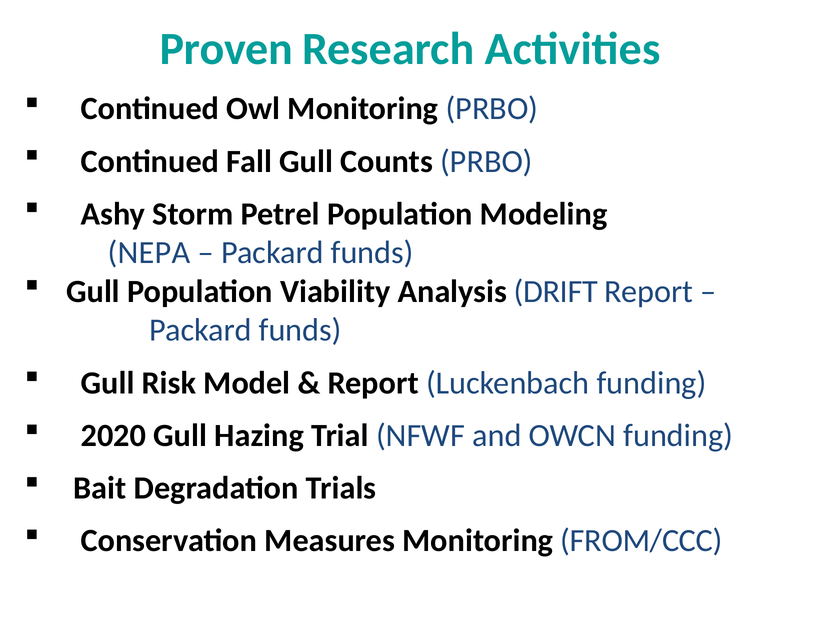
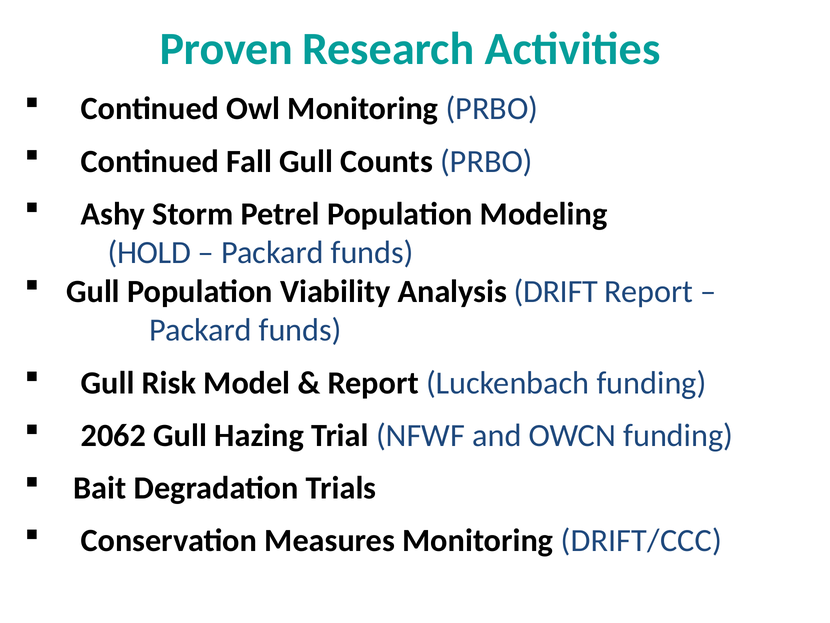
NEPA: NEPA -> HOLD (149, 253)
2020: 2020 -> 2062 (114, 435)
FROM/CCC: FROM/CCC -> DRIFT/CCC (641, 540)
